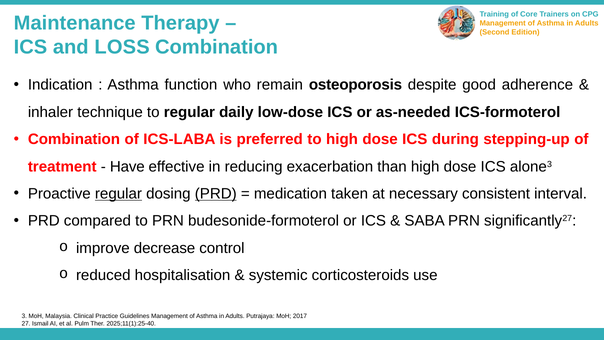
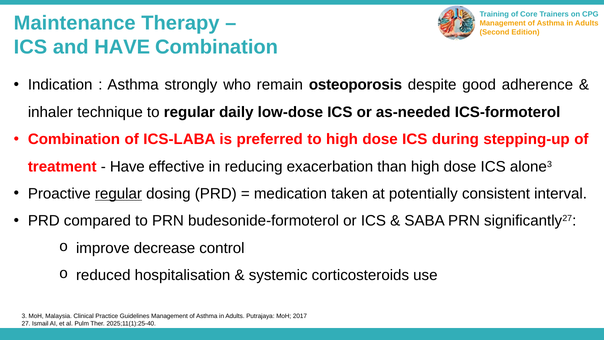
and LOSS: LOSS -> HAVE (122, 47)
function: function -> strongly (191, 85)
PRD underline: present -> none (216, 194)
necessary: necessary -> potentially (423, 194)
